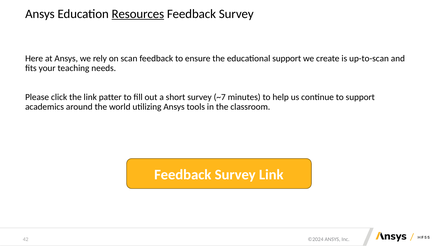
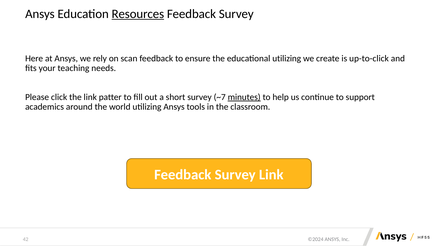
educational support: support -> utilizing (287, 59)
up-to-scan: up-to-scan -> up-to-click (369, 59)
minutes underline: none -> present (244, 97)
